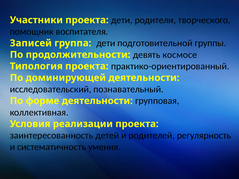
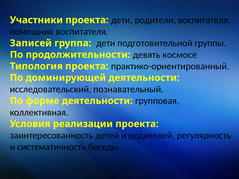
родители творческого: творческого -> воспитателя (204, 20)
умения: умения -> беседы (104, 147)
